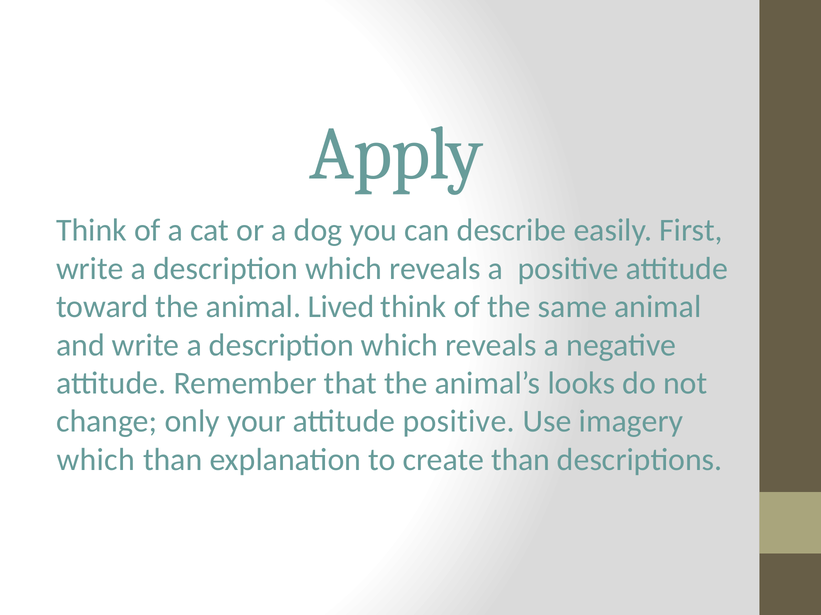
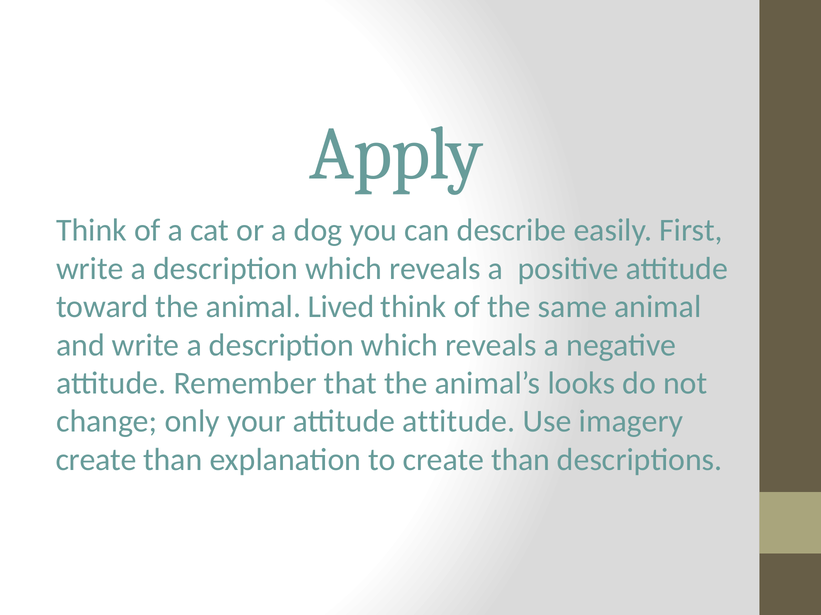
attitude positive: positive -> attitude (459, 422)
which: which -> create (96, 460)
